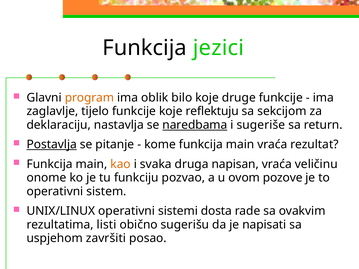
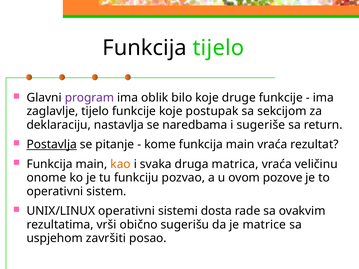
Funkcija jezici: jezici -> tijelo (218, 48)
program colour: orange -> purple (89, 98)
reflektuju: reflektuju -> postupak (212, 111)
naredbama underline: present -> none (195, 125)
napisan: napisan -> matrica (235, 164)
listi: listi -> vrši (107, 225)
napisati: napisati -> matrice (264, 225)
